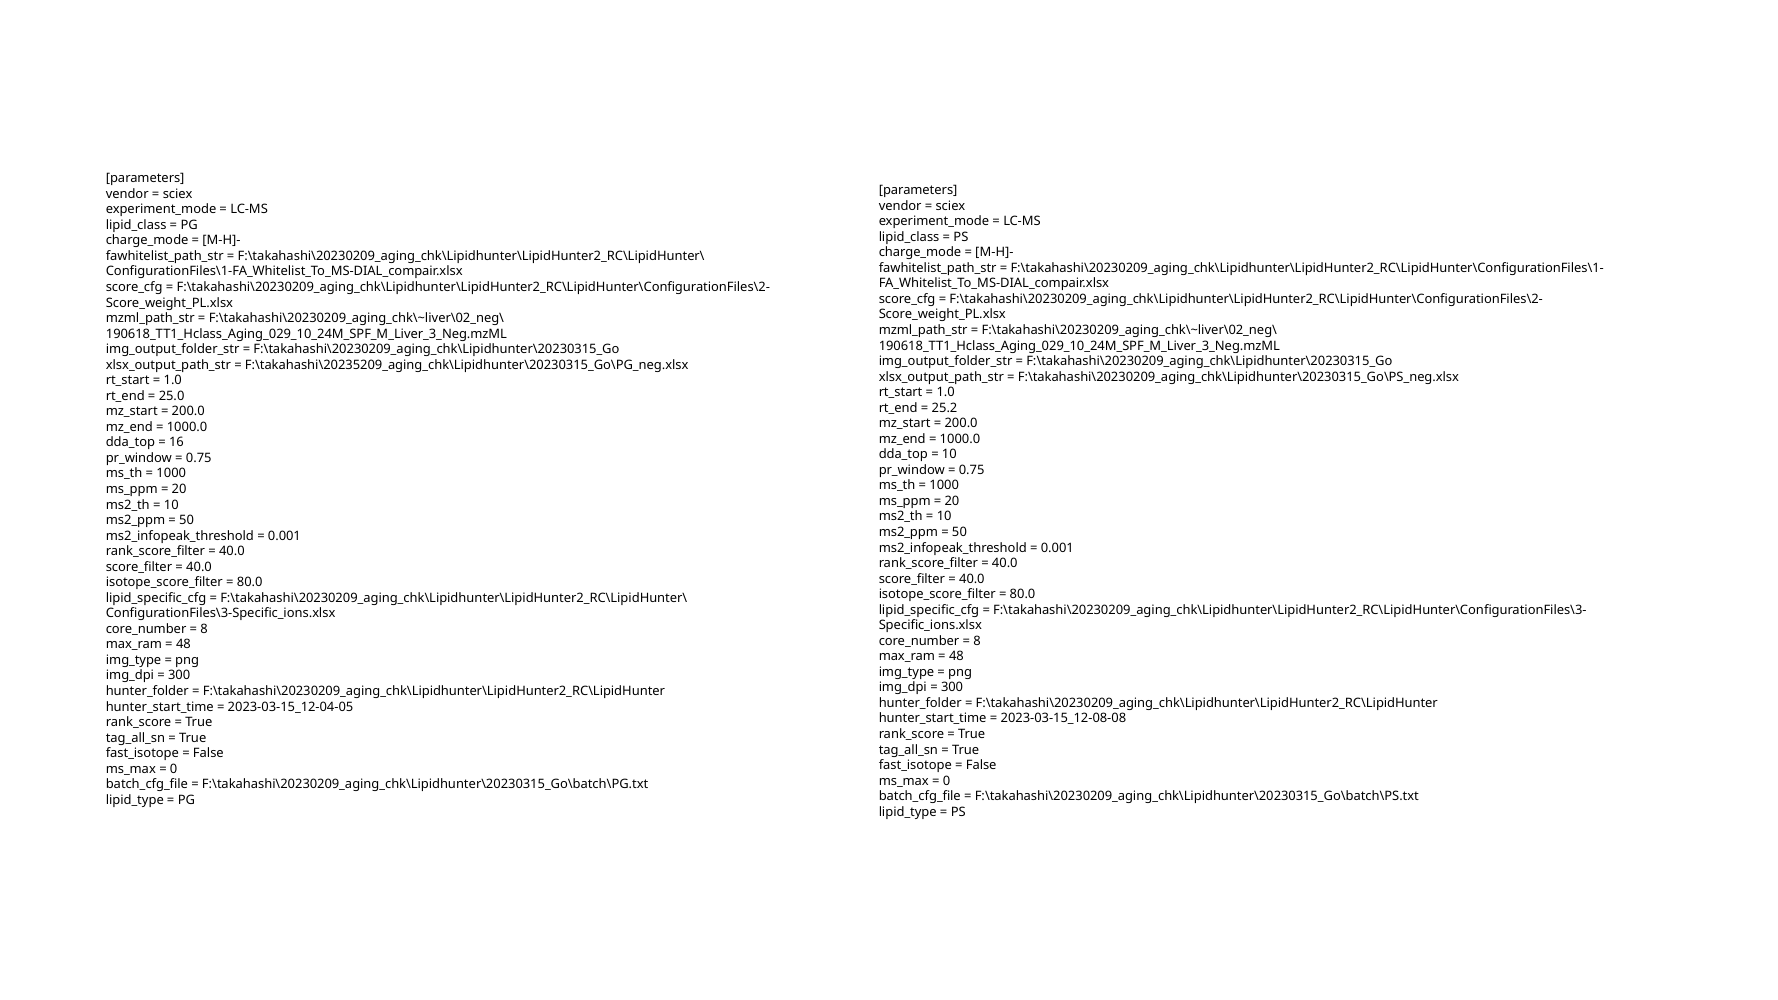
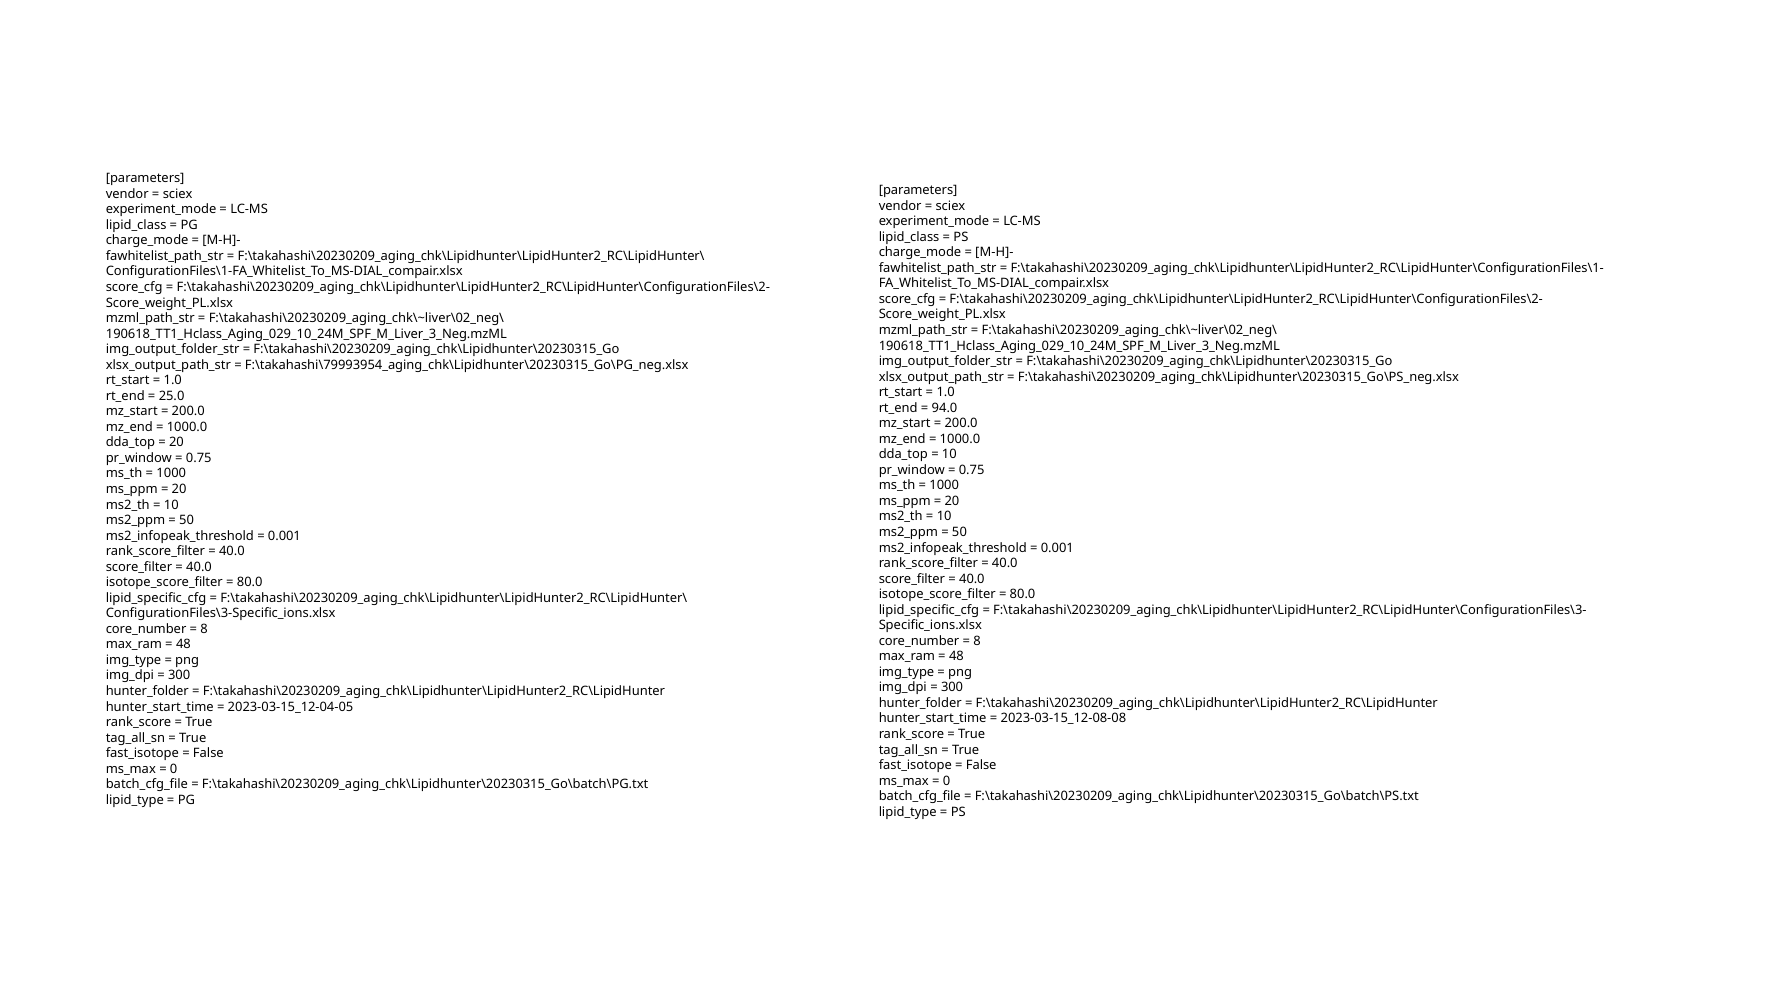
F:\takahashi\20235209_aging_chk\Lipidhunter\20230315_Go\PG_neg.xlsx: F:\takahashi\20235209_aging_chk\Lipidhunter\20230315_Go\PG_neg.xlsx -> F:\takahashi\79993954_aging_chk\Lipidhunter\20230315_Go\PG_neg.xlsx (467, 365)
25.2: 25.2 -> 94.0 (945, 408)
16: 16 -> 20 (176, 443)
